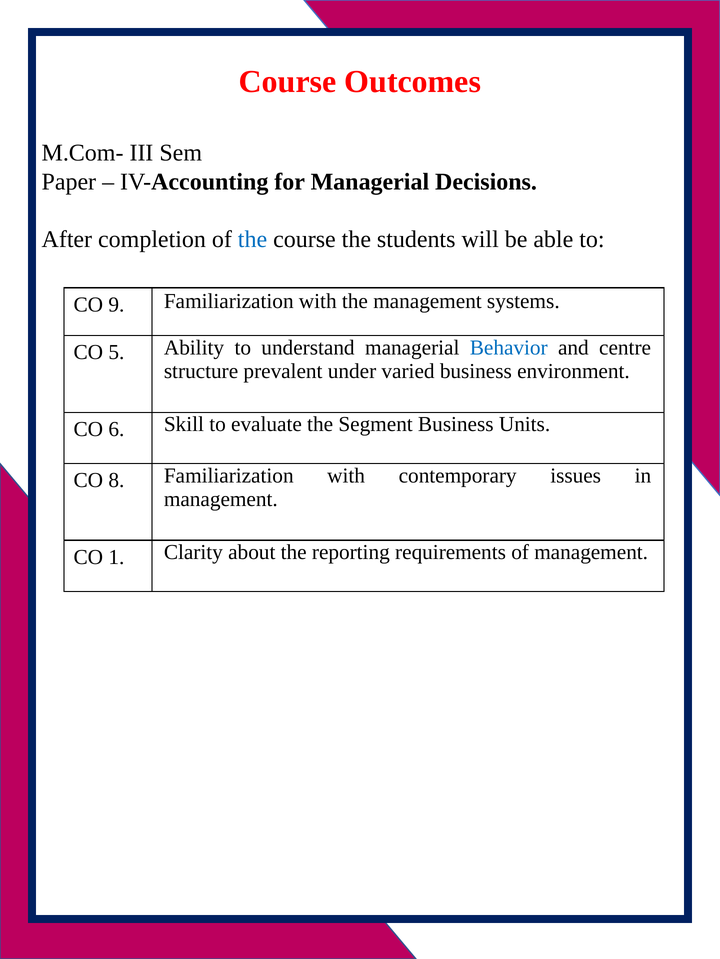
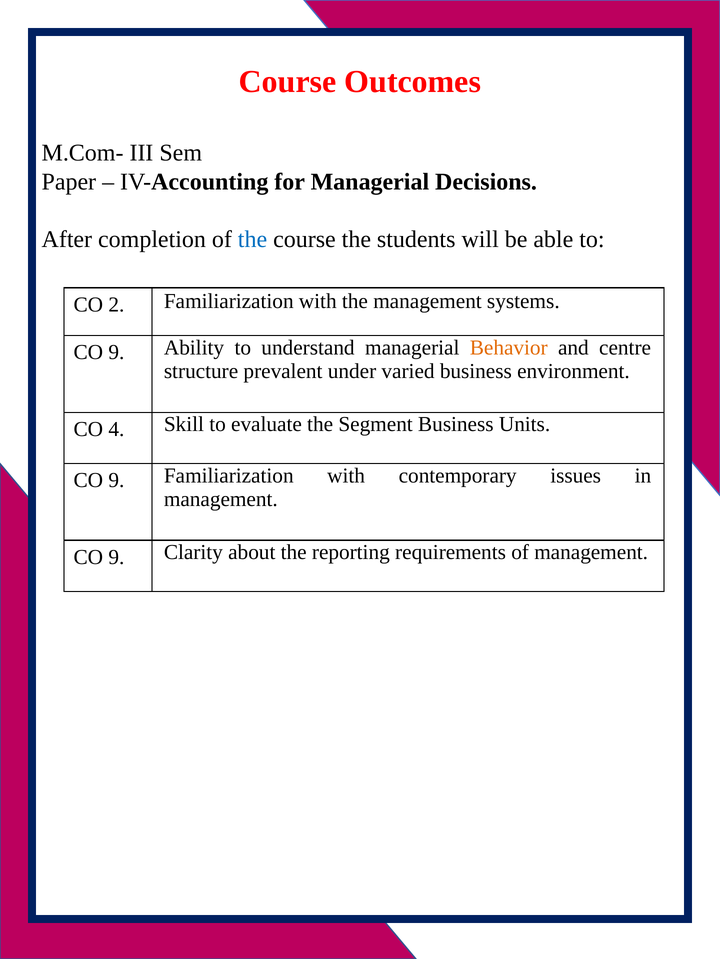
9: 9 -> 2 (116, 305)
5: 5 -> 9 (116, 353)
Behavior colour: blue -> orange (509, 348)
6: 6 -> 4 (116, 430)
8: 8 -> 9 (116, 481)
1: 1 -> 9 (116, 558)
